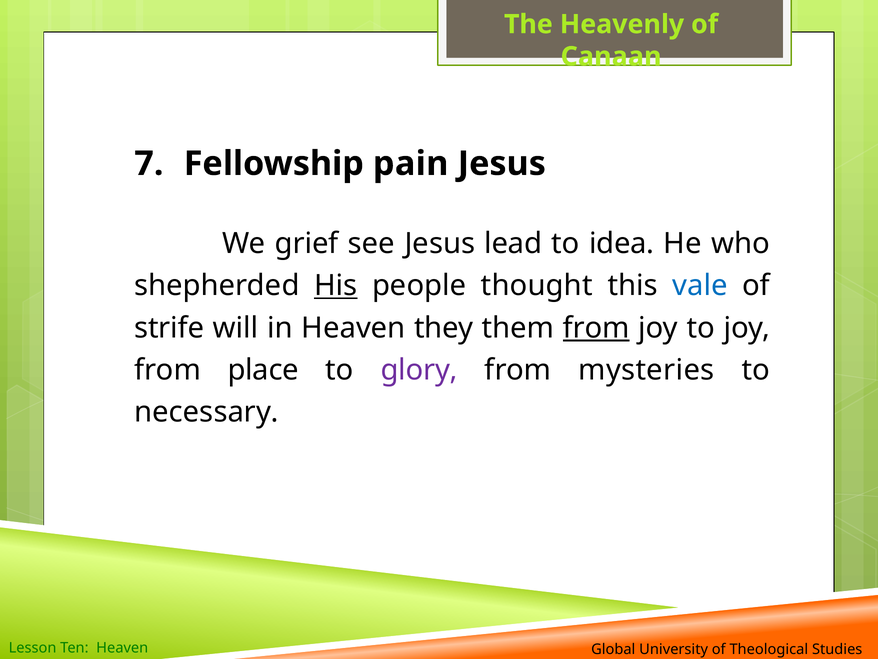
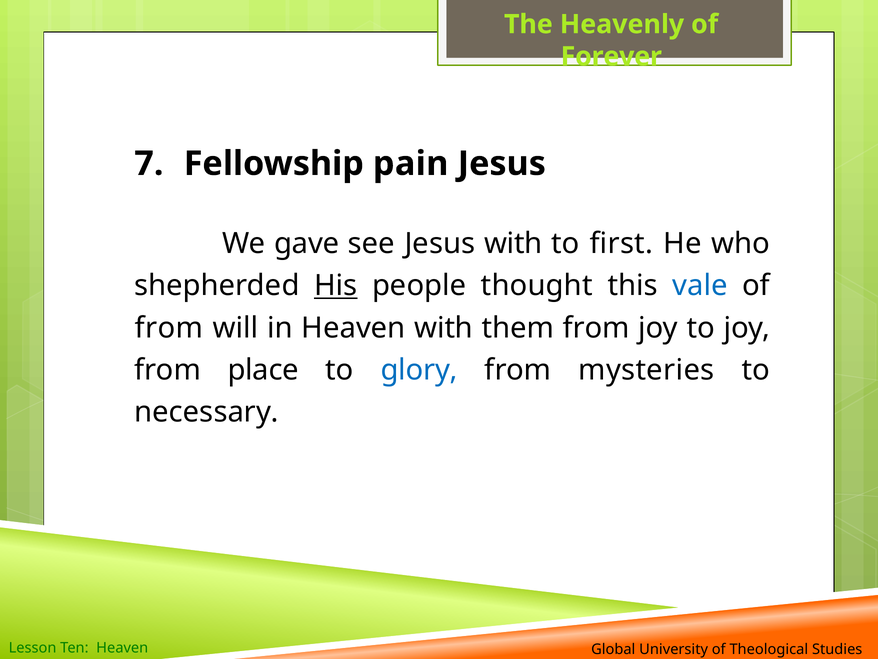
Canaan: Canaan -> Forever (611, 56)
grief: grief -> gave (307, 243)
Jesus lead: lead -> with (513, 243)
idea: idea -> first (621, 243)
strife: strife -> from (169, 328)
Heaven they: they -> with (444, 328)
from underline: present -> none (596, 328)
glory colour: purple -> blue (419, 370)
